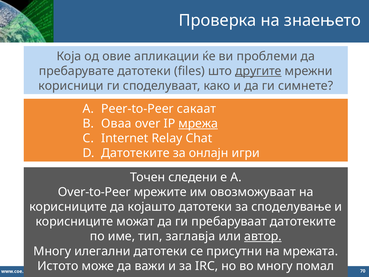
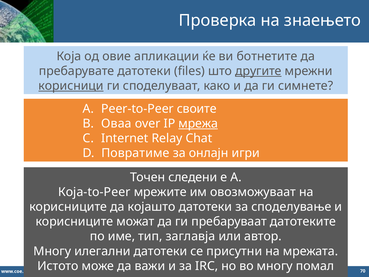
проблеми: проблеми -> ботнетите (267, 56)
корисници underline: none -> present (71, 86)
сакаат: сакаат -> своите (197, 109)
Датотеките: Датотеките -> Повратиме (135, 153)
Over-to-Peer: Over-to-Peer -> Која-to-Peer (94, 192)
автор underline: present -> none (263, 236)
